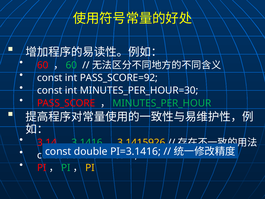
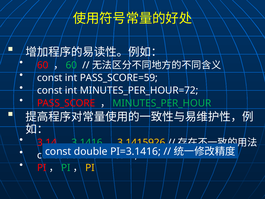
PASS_SCORE=92: PASS_SCORE=92 -> PASS_SCORE=59 (119, 78)
MINUTES_PER_HOUR=30: MINUTES_PER_HOUR=30 -> MINUTES_PER_HOUR=72 (139, 90)
